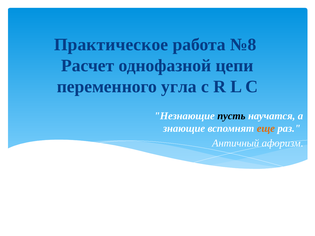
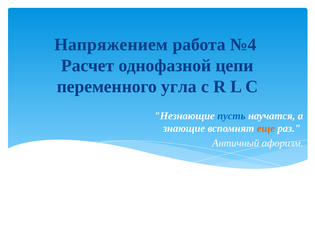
Практическое: Практическое -> Напряжением (111, 45)
№8: №8 -> №4 (243, 45)
пусть colour: black -> blue (231, 116)
